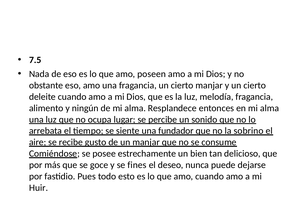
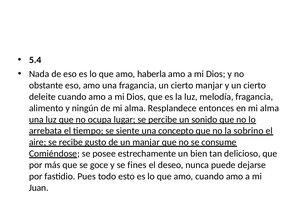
7.5: 7.5 -> 5.4 (35, 60)
poseen: poseen -> haberla (152, 74)
fundador: fundador -> concepto (176, 131)
Huir: Huir -> Juan (39, 188)
